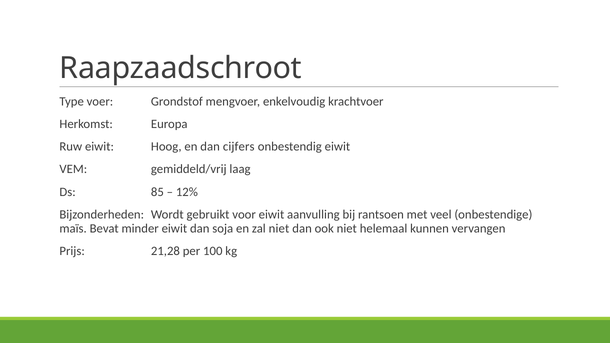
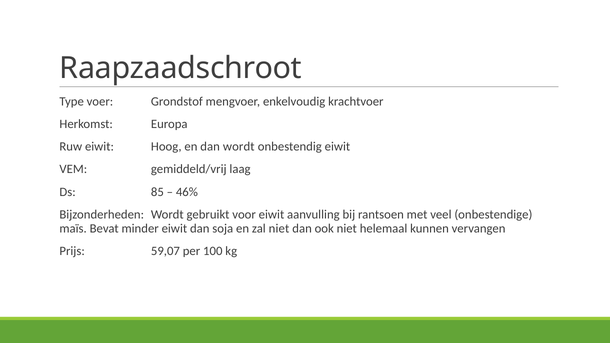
dan cijfers: cijfers -> wordt (239, 147)
12%: 12% -> 46% (187, 192)
21,28: 21,28 -> 59,07 (165, 251)
